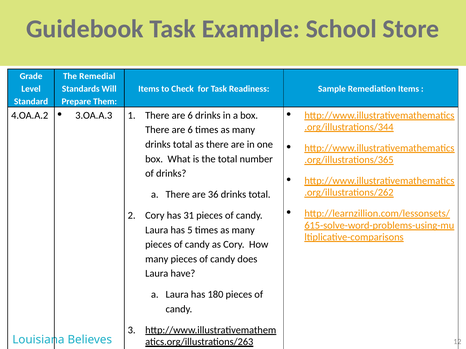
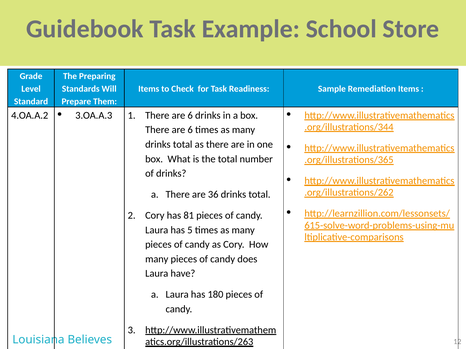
Remedial: Remedial -> Preparing (97, 76)
31: 31 -> 81 (189, 216)
